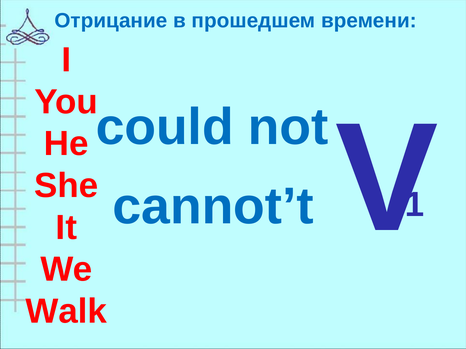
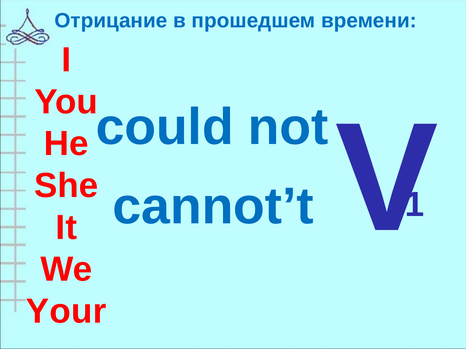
Walk: Walk -> Your (66, 312)
